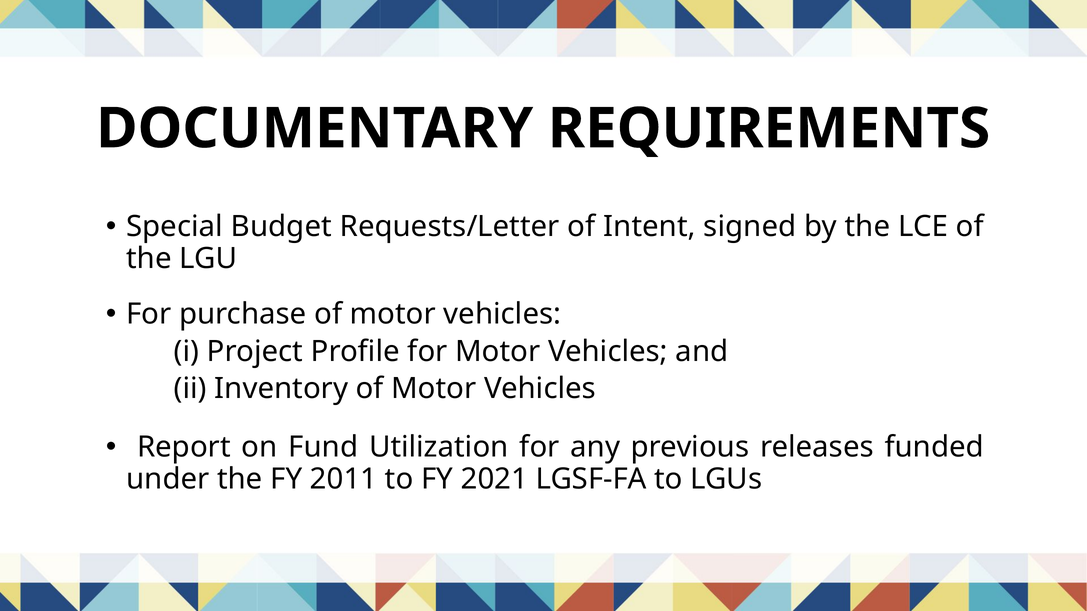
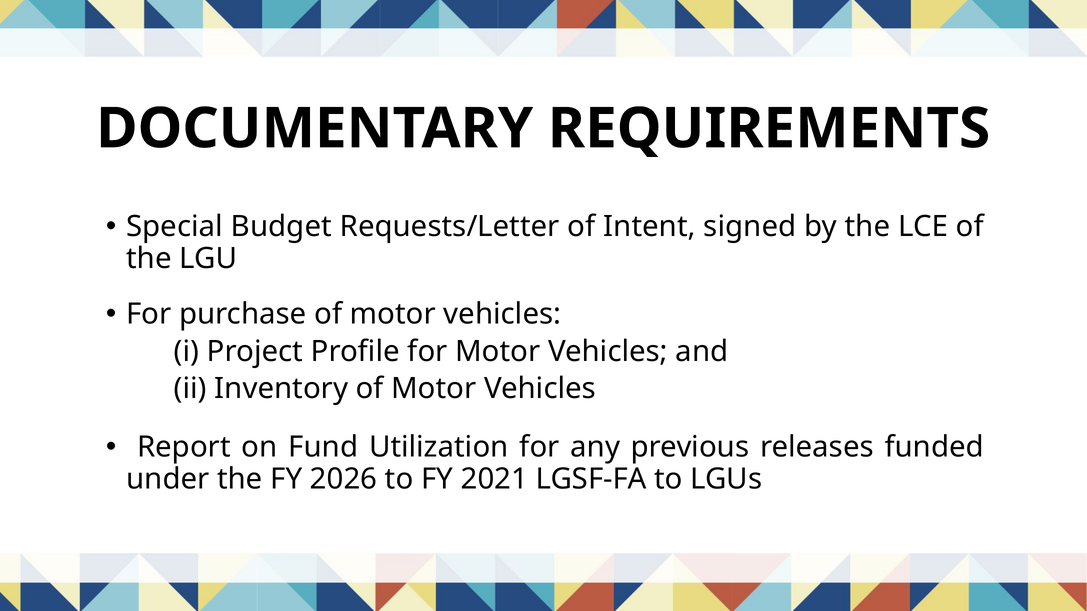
2011: 2011 -> 2026 (344, 479)
